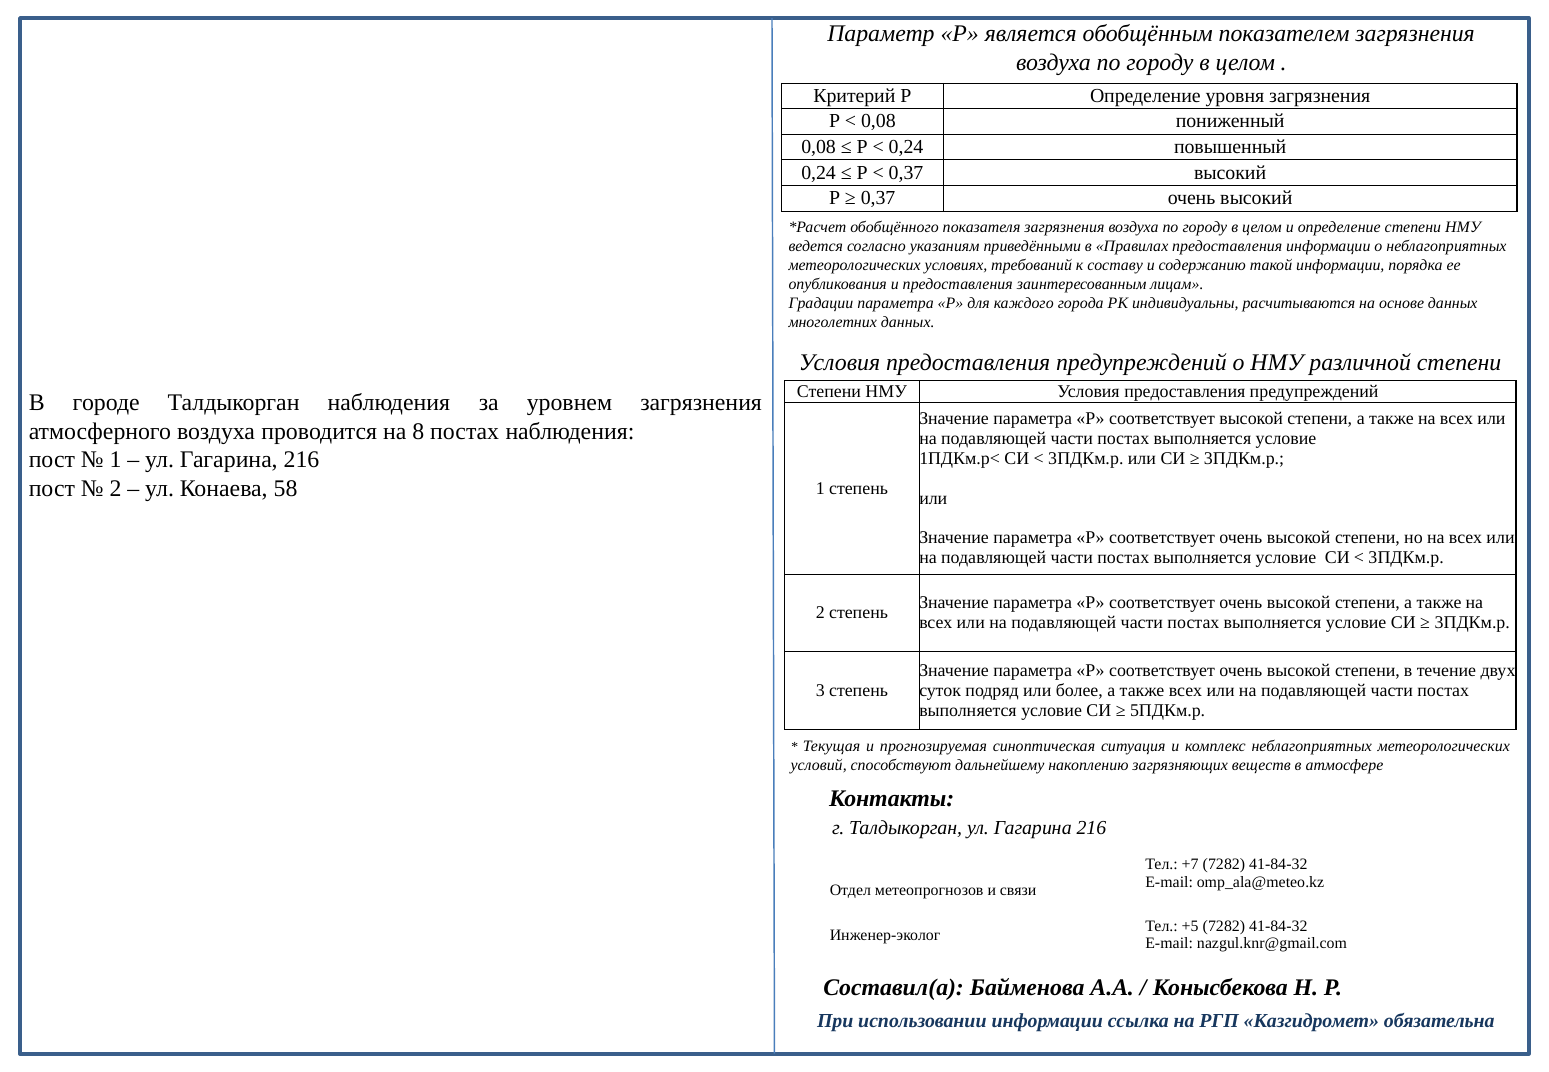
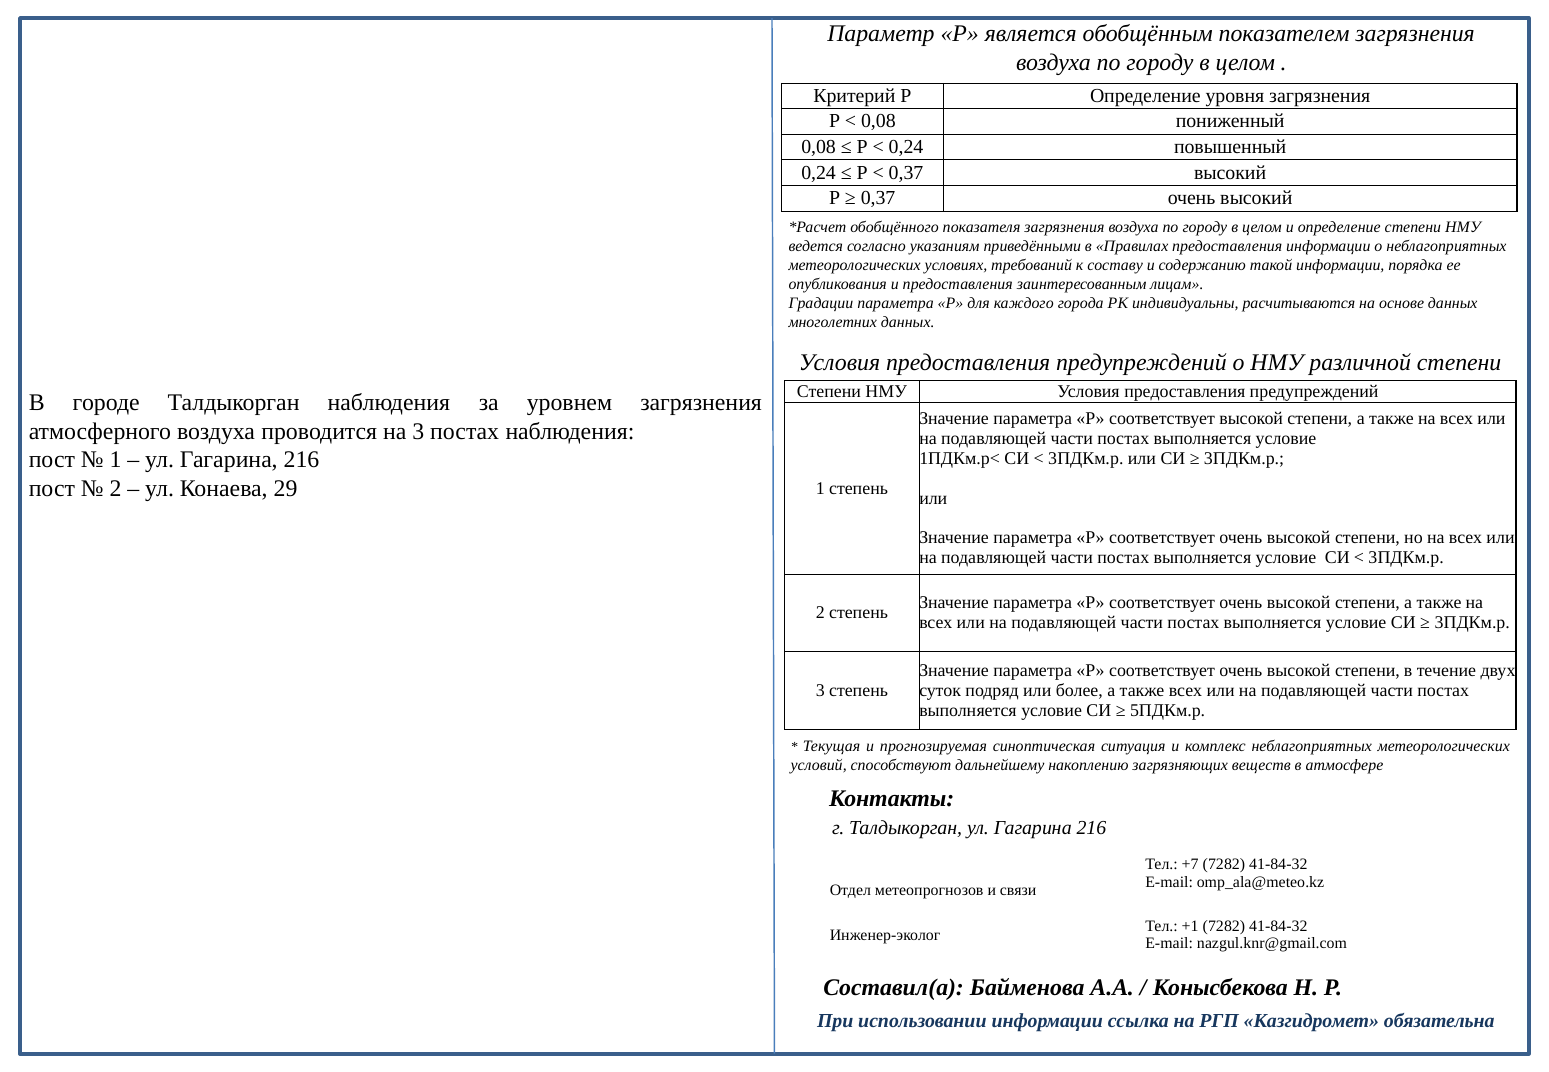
на 8: 8 -> 3 (418, 431)
58: 58 -> 29 (286, 489)
+5: +5 -> +1 (1190, 926)
